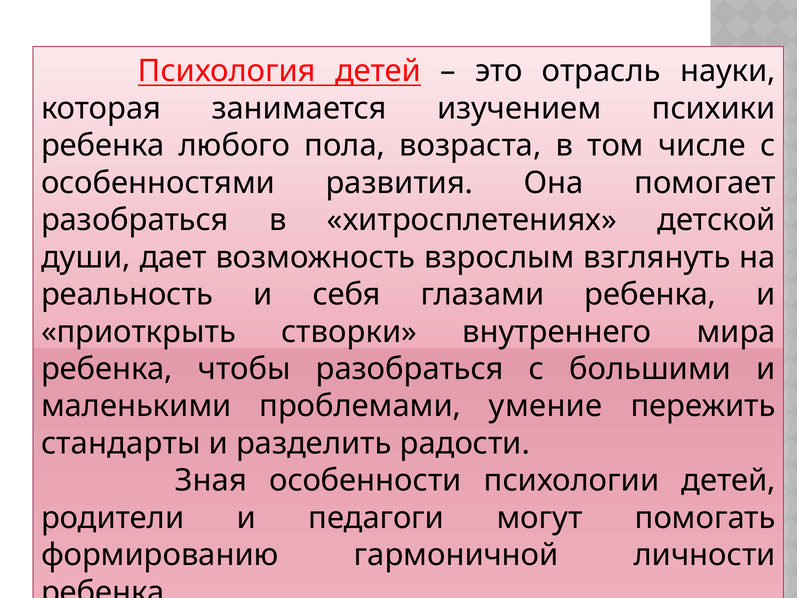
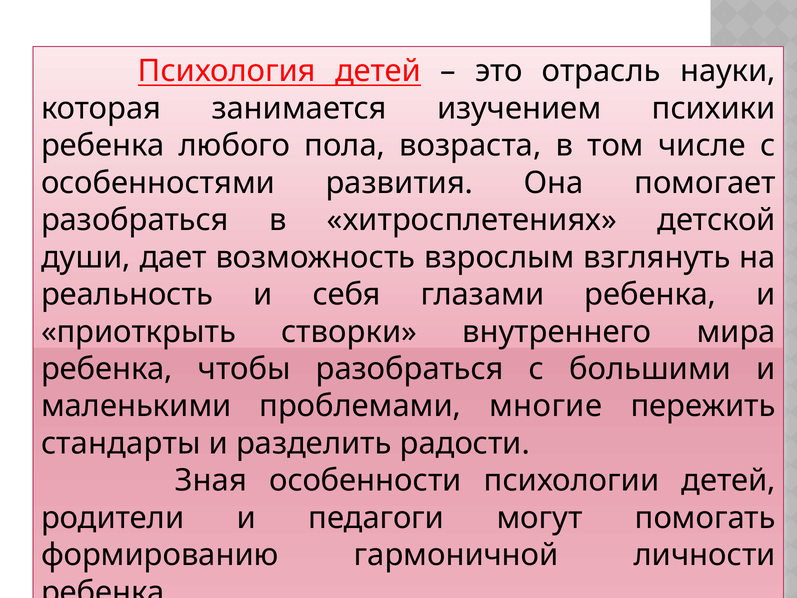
умение: умение -> многие (546, 406)
